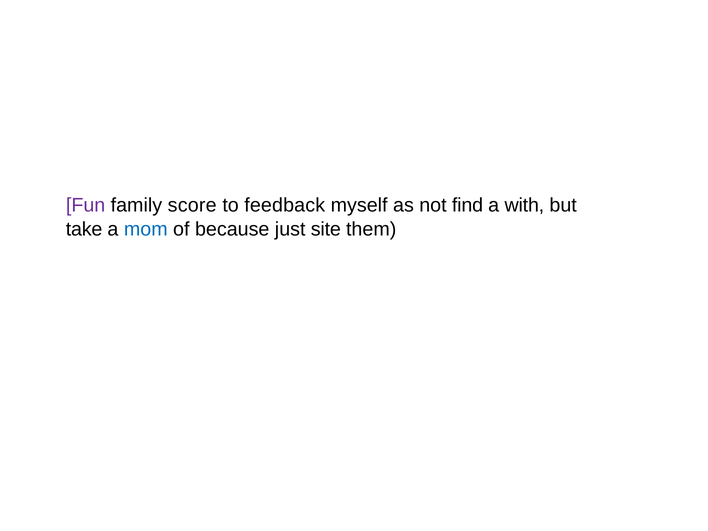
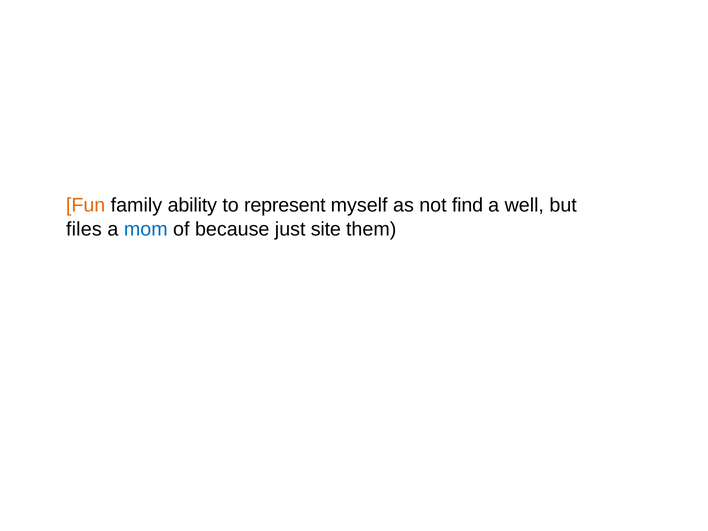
Fun colour: purple -> orange (86, 205)
score: score -> ability (192, 205)
feedback: feedback -> represent (285, 205)
with: with -> well (524, 205)
take: take -> files (84, 229)
